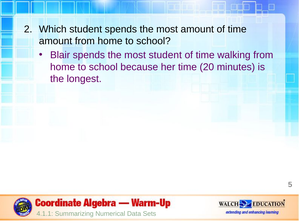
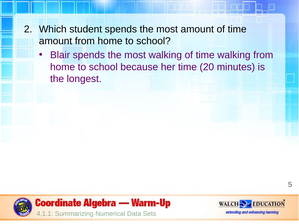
most student: student -> walking (165, 55)
